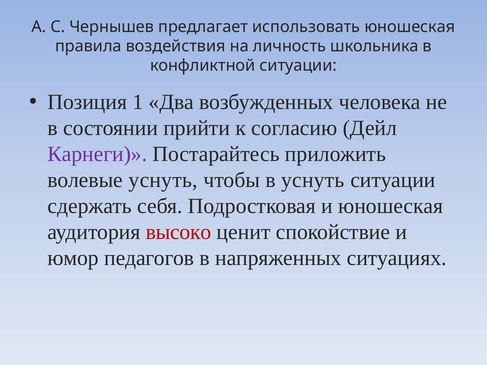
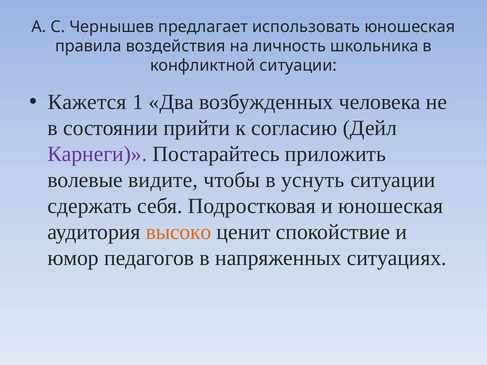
Позиция: Позиция -> Кажется (87, 102)
волевые уснуть: уснуть -> видите (163, 180)
высоко colour: red -> orange (179, 232)
